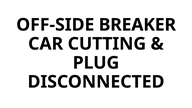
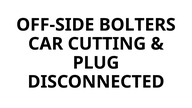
BREAKER: BREAKER -> BOLTERS (137, 25)
